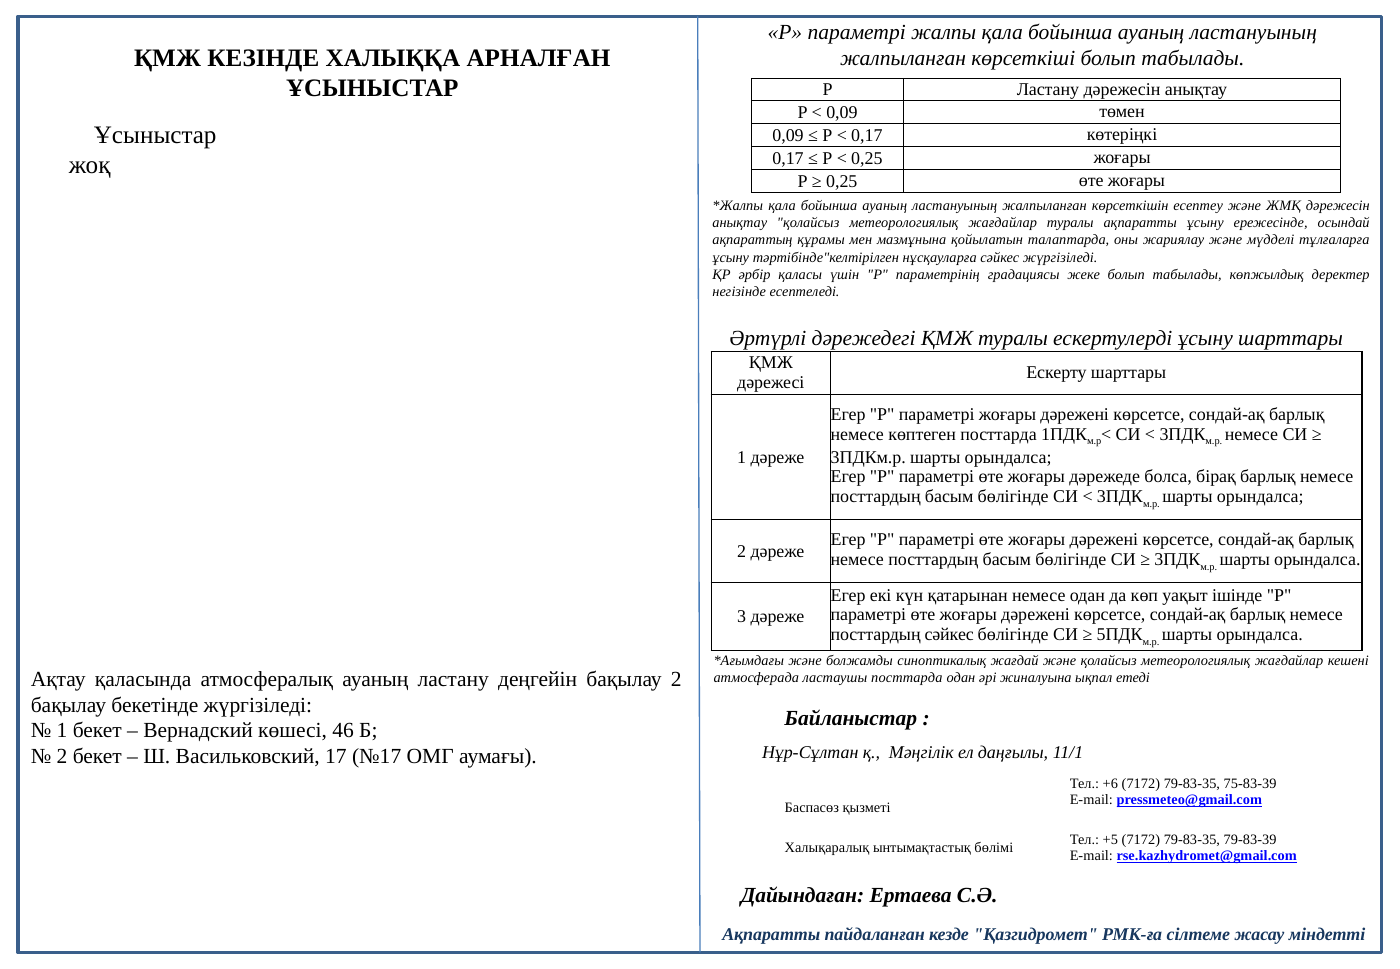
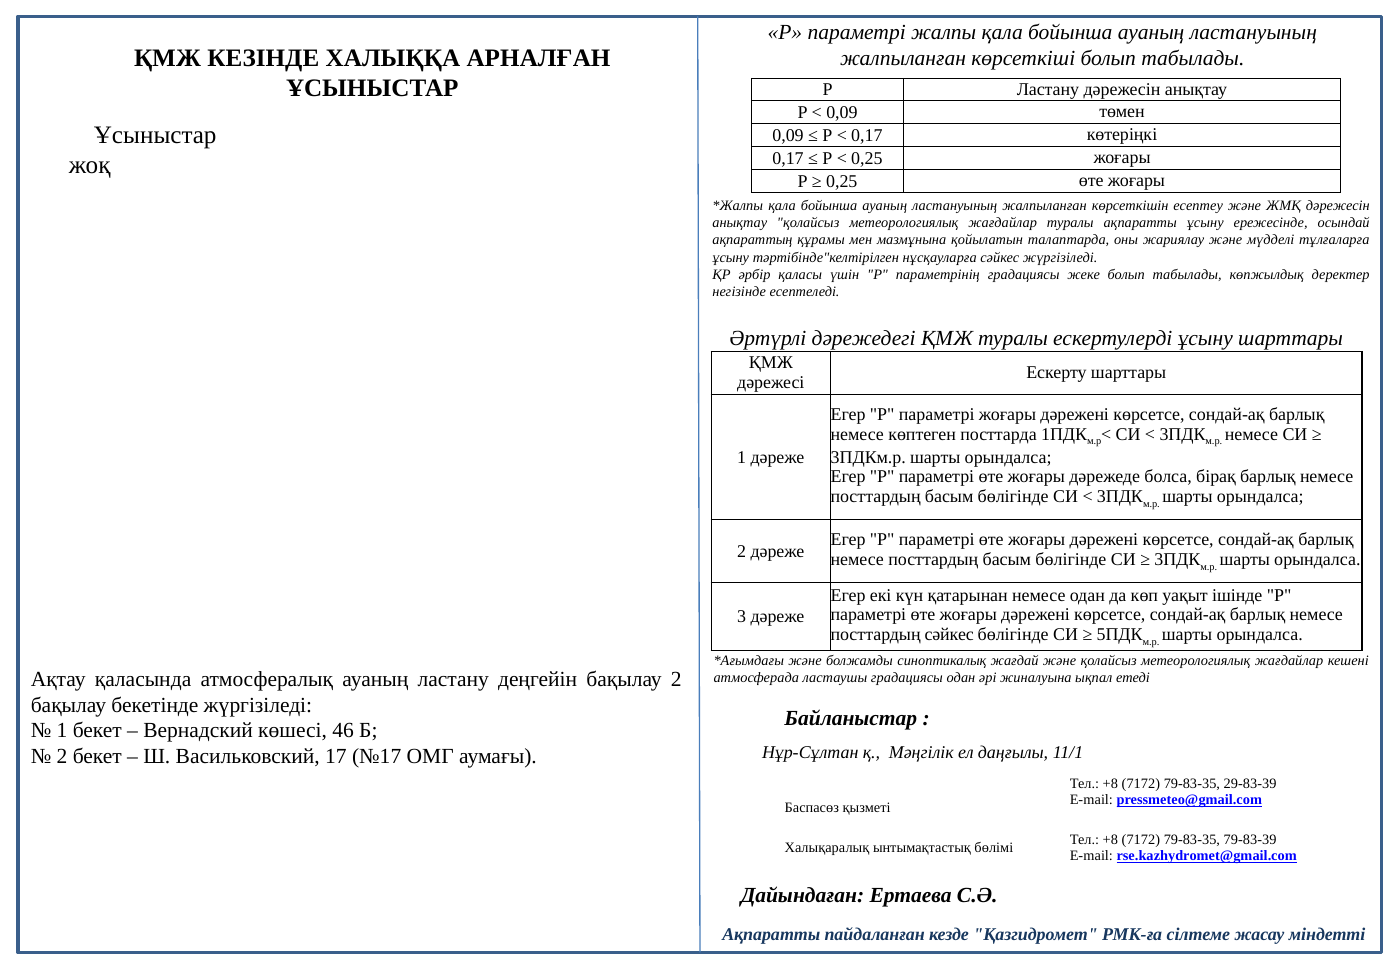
ластаушы посттарда: посттарда -> градациясы (907, 678)
+6: +6 -> +8 (1110, 784)
75-83-39: 75-83-39 -> 29-83-39 (1250, 784)
+5: +5 -> +8 (1110, 840)
